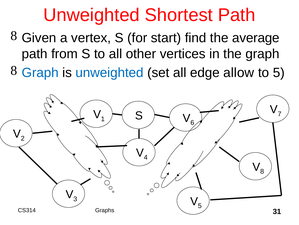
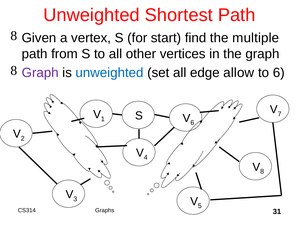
average: average -> multiple (256, 38)
Graph colour: blue -> purple (40, 72)
to 5: 5 -> 6 (279, 72)
